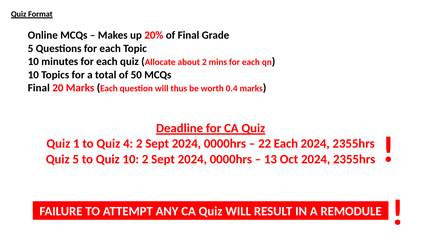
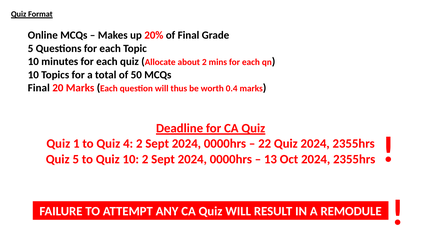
22 Each: Each -> Quiz (286, 143)
